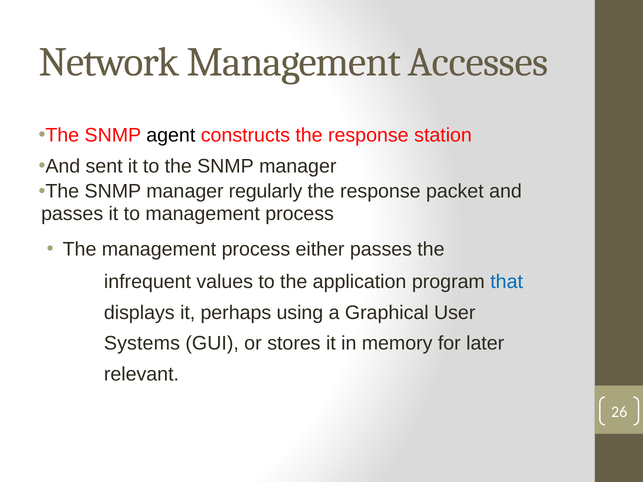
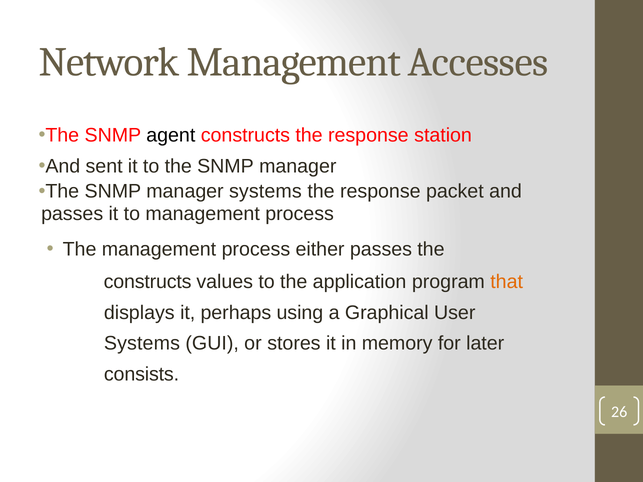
manager regularly: regularly -> systems (265, 191)
infrequent: infrequent -> constructs (148, 282)
that colour: blue -> orange (507, 282)
relevant: relevant -> consists (142, 375)
